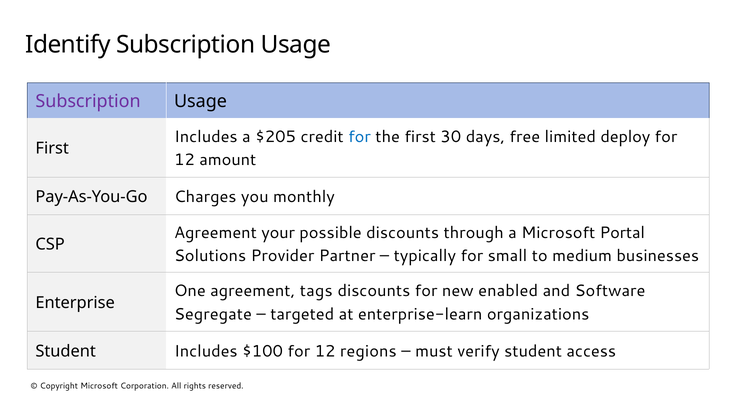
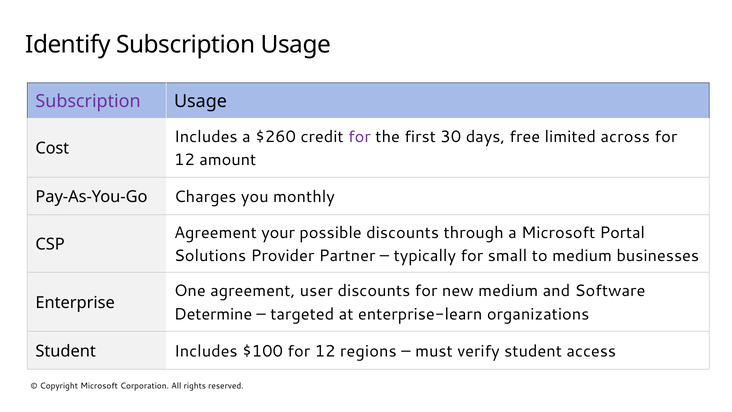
$205: $205 -> $260 (276, 137)
for colour: blue -> purple (360, 137)
deploy: deploy -> across (625, 137)
First: First -> Cost (52, 148)
tags: tags -> user (316, 291)
new enabled: enabled -> medium (508, 291)
Segregate: Segregate -> Determine (213, 314)
